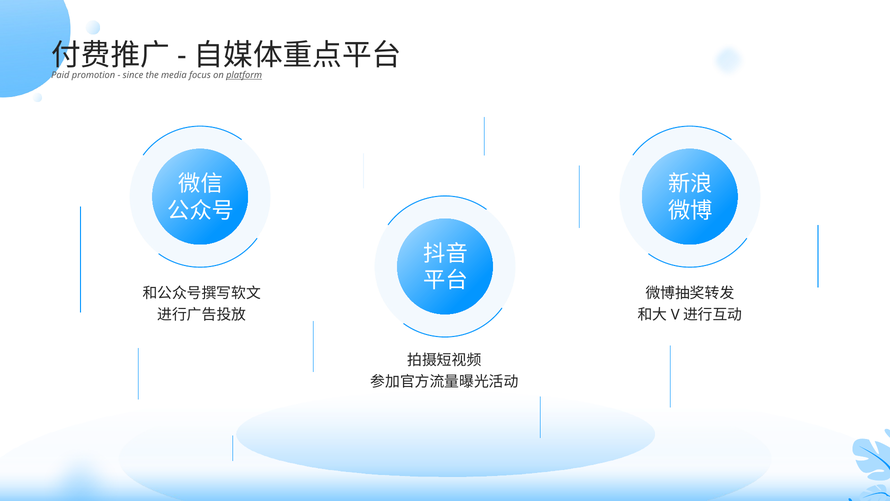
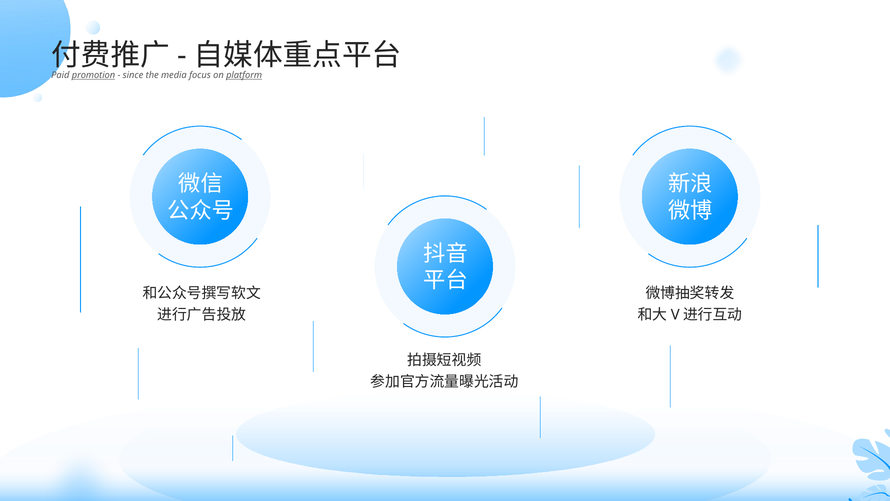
promotion underline: none -> present (93, 75)
